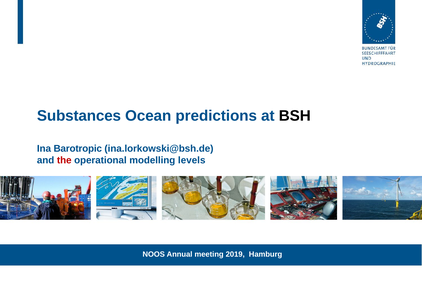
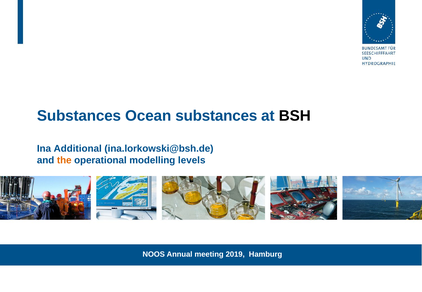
Ocean predictions: predictions -> substances (216, 116)
Barotropic: Barotropic -> Additional (78, 149)
the colour: red -> orange (64, 160)
